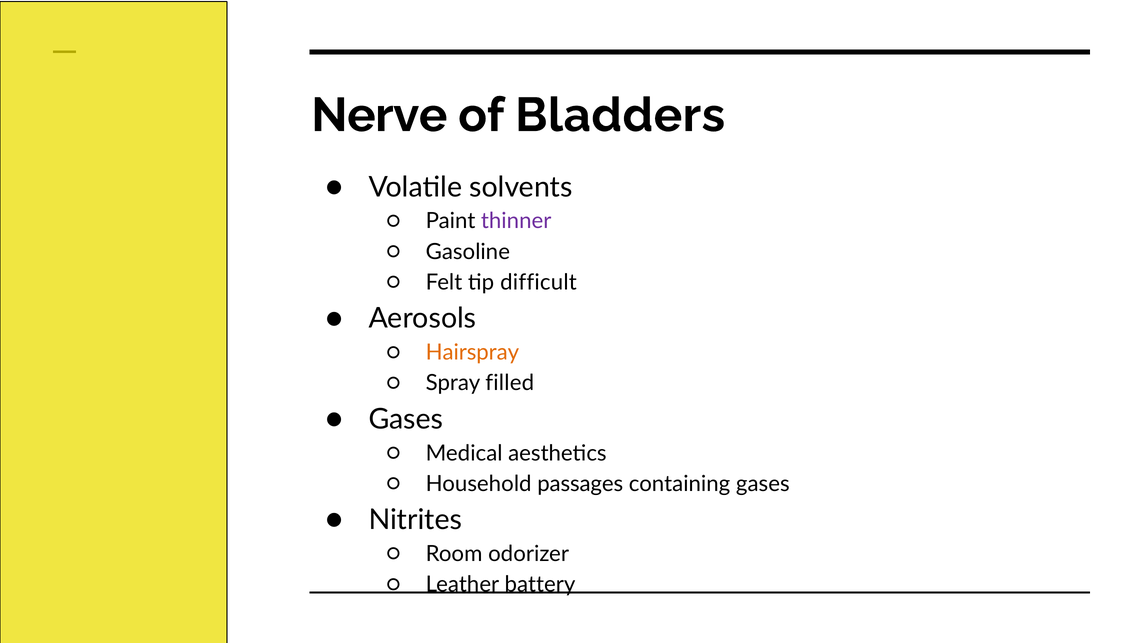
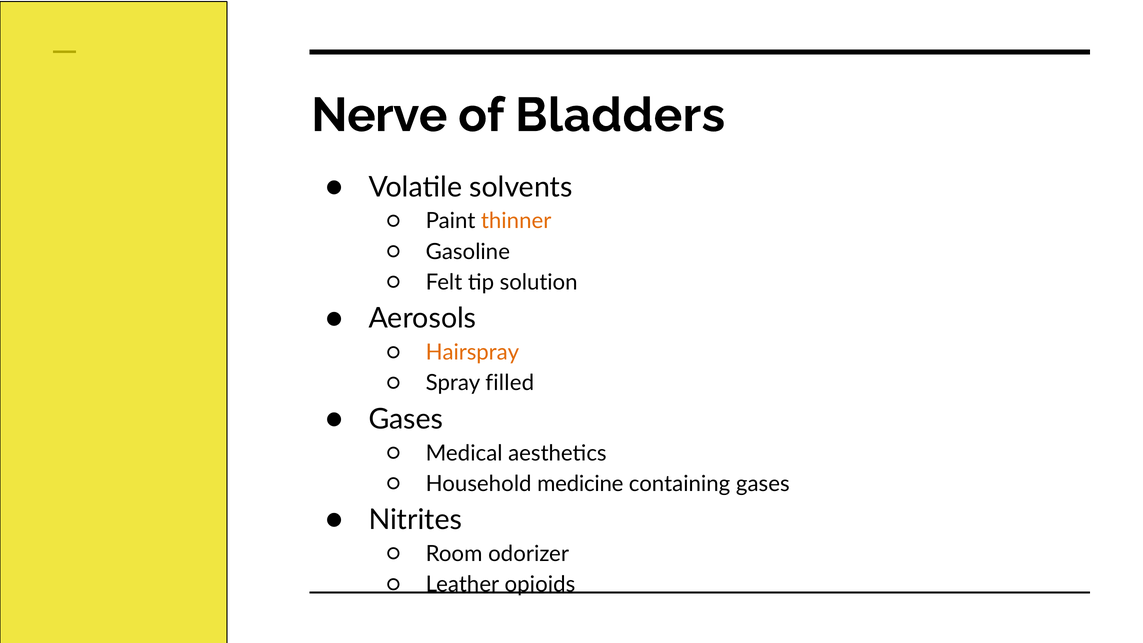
thinner colour: purple -> orange (516, 221)
difficult: difficult -> solution (539, 282)
passages: passages -> medicine (580, 484)
battery: battery -> opioids (540, 585)
